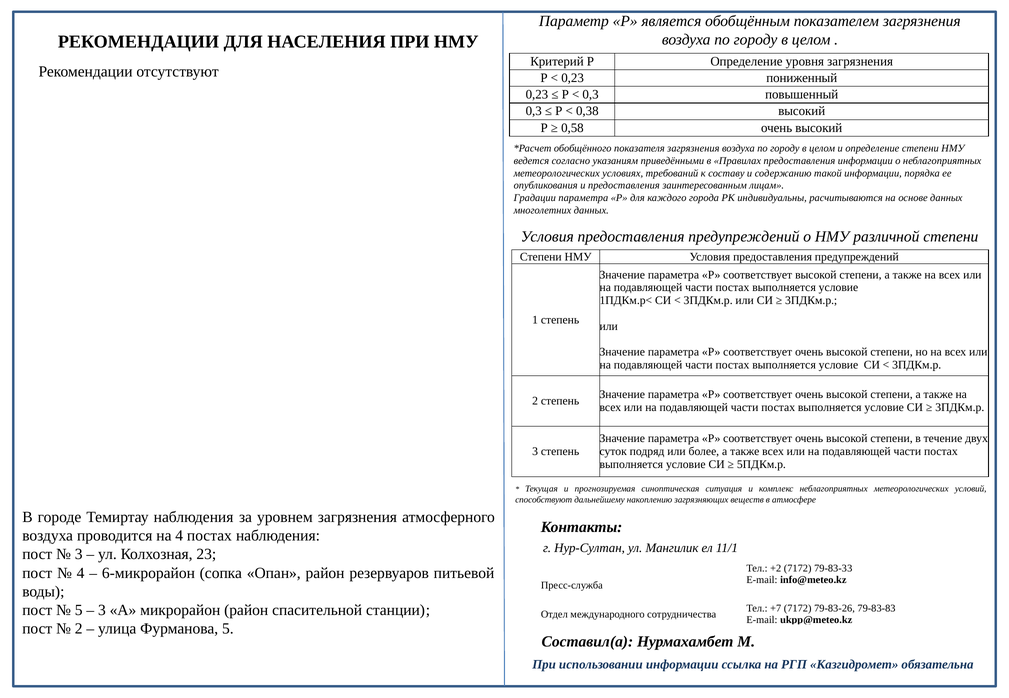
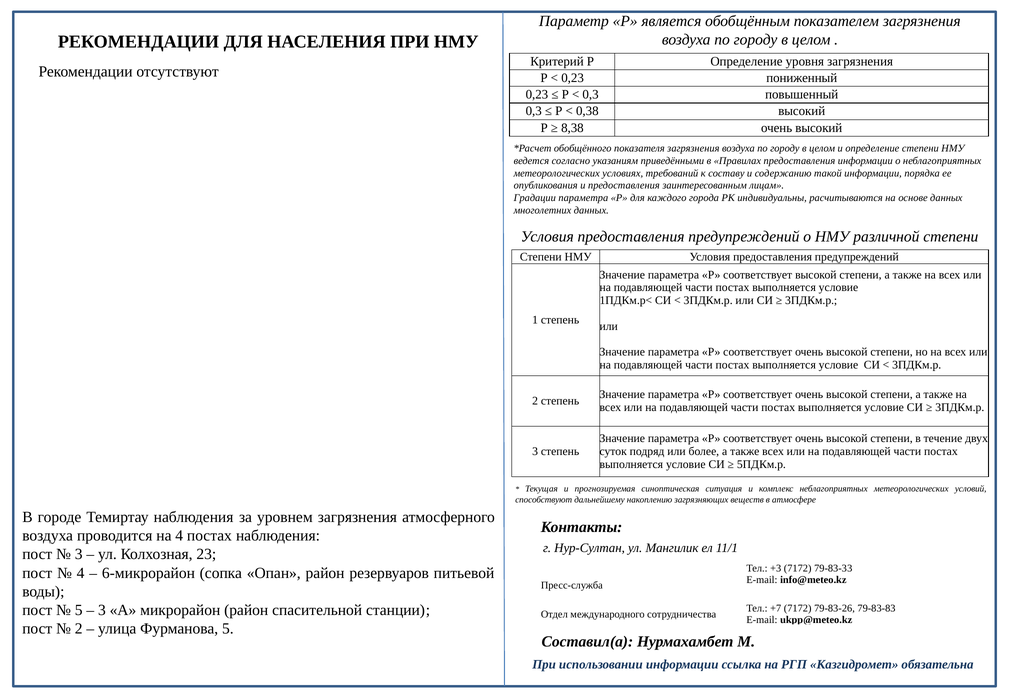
0,58: 0,58 -> 8,38 (572, 128)
+2: +2 -> +3 (776, 569)
